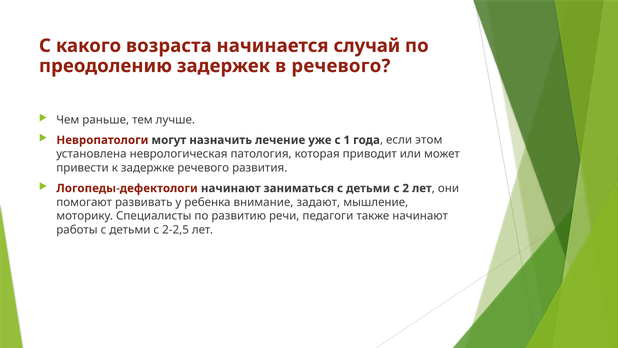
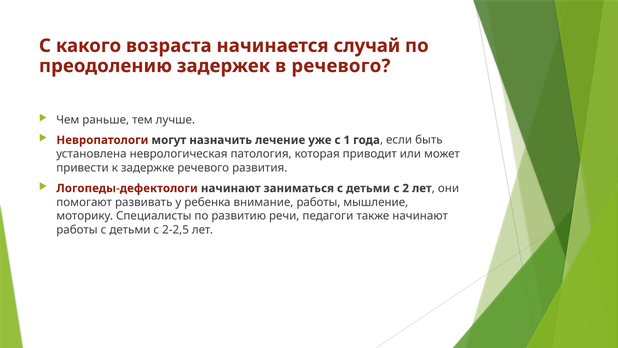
этом: этом -> быть (429, 140)
внимание задают: задают -> работы (318, 202)
